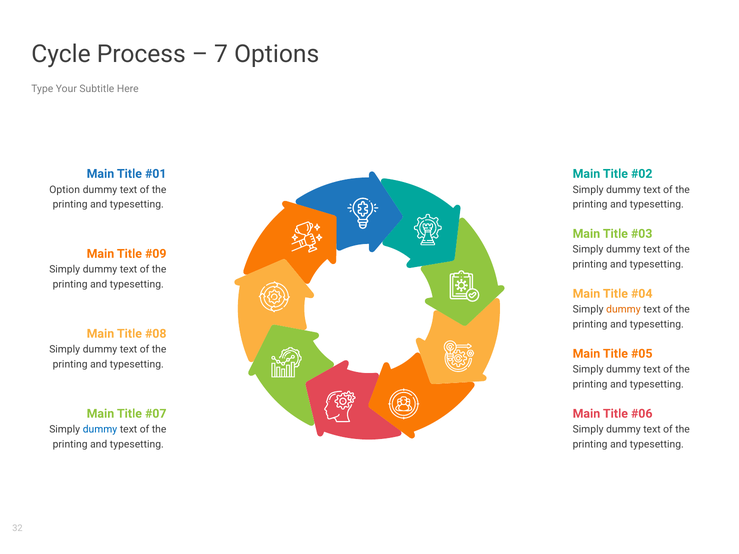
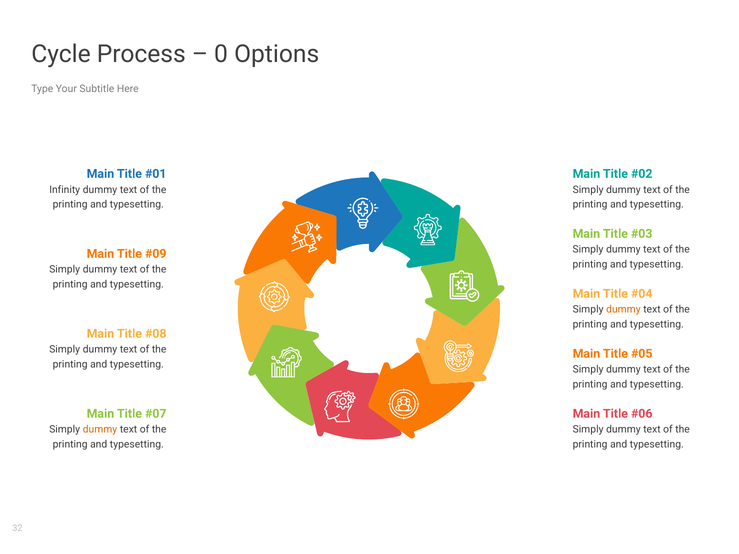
7: 7 -> 0 (221, 54)
Option: Option -> Infinity (65, 190)
dummy colour: blue -> orange (100, 430)
